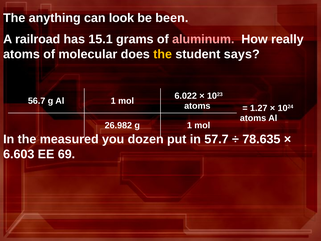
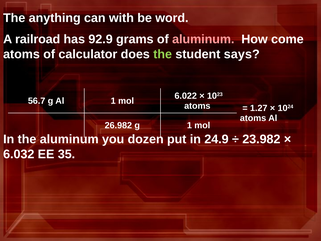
look: look -> with (121, 18)
been: been -> word (172, 18)
15.1: 15.1 -> 92.9 (101, 39)
really: really -> come (287, 39)
molecular: molecular -> calculator (88, 54)
the colour: yellow -> light green (163, 54)
the measured: measured -> aluminum (69, 139)
57.7: 57.7 -> 24.9 (216, 139)
78.635: 78.635 -> 23.982 (261, 139)
6.603: 6.603 -> 6.032 (19, 154)
69: 69 -> 35 (66, 154)
